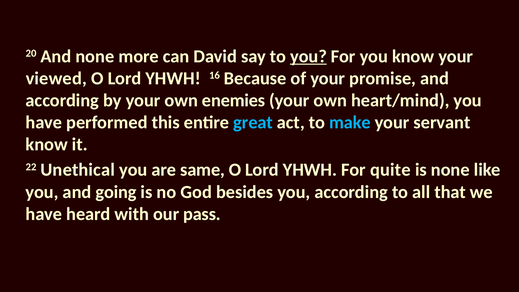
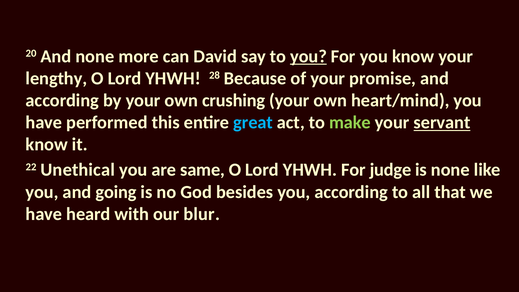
viewed: viewed -> lengthy (56, 78)
16: 16 -> 28 (214, 75)
enemies: enemies -> crushing (234, 100)
make colour: light blue -> light green (350, 123)
servant underline: none -> present (442, 123)
quite: quite -> judge (391, 170)
pass: pass -> blur (202, 214)
